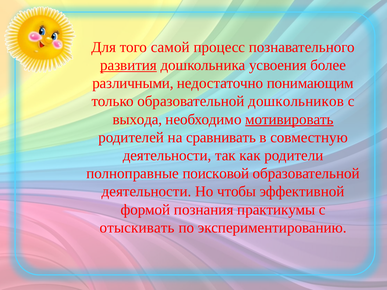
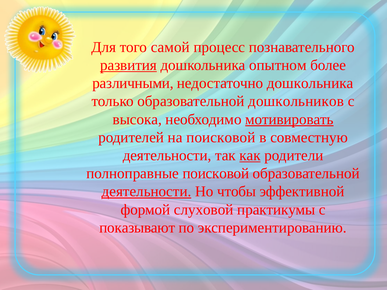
усвоения: усвоения -> опытном (278, 65)
недостаточно понимающим: понимающим -> дошкольника (310, 83)
выхода: выхода -> высока (137, 119)
на сравнивать: сравнивать -> поисковой (221, 137)
как underline: none -> present (250, 156)
деятельности underline: none -> present (147, 192)
познания: познания -> слуховой (204, 210)
отыскивать: отыскивать -> показывают (137, 228)
